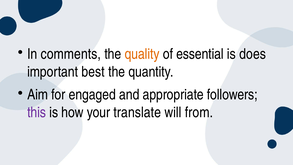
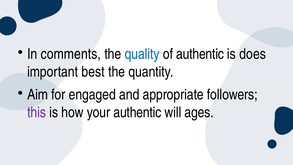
quality colour: orange -> blue (142, 54)
of essential: essential -> authentic (200, 54)
your translate: translate -> authentic (137, 112)
from: from -> ages (199, 112)
